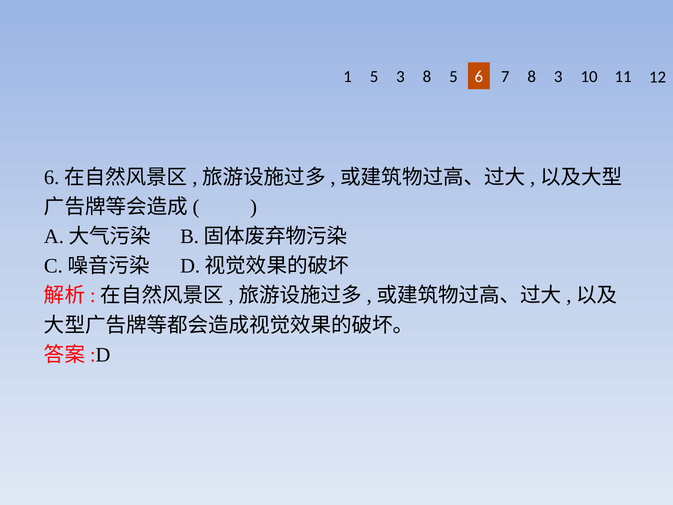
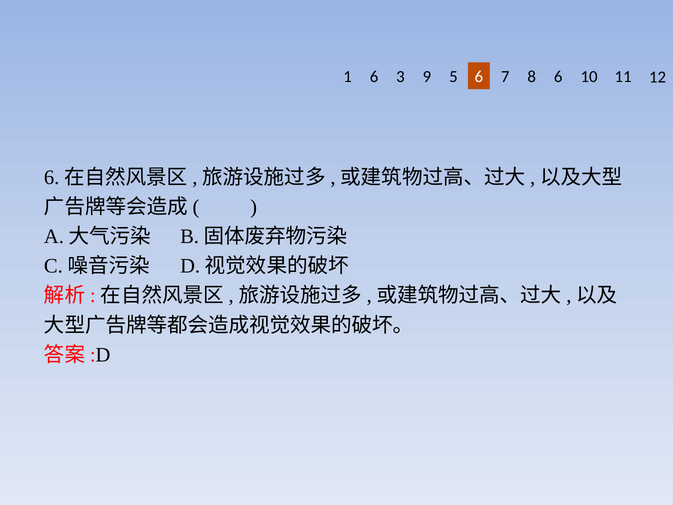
1 5: 5 -> 6 (374, 77)
3 8: 8 -> 9 (427, 77)
8 3: 3 -> 6 (558, 77)
